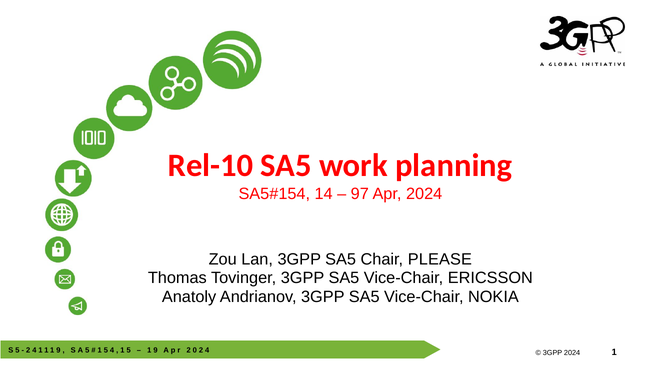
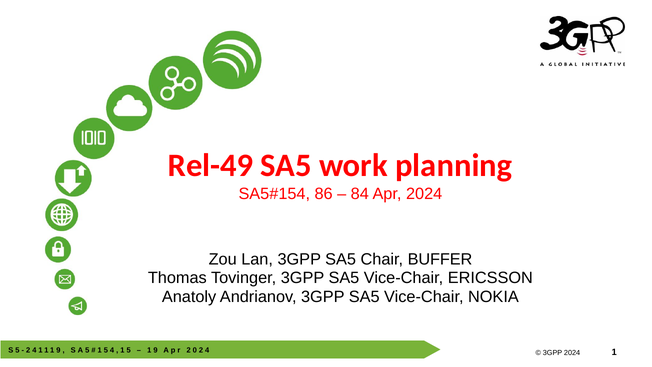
Rel-10: Rel-10 -> Rel-49 (211, 166)
14: 14 -> 86 (324, 194)
97: 97 -> 84 (360, 194)
PLEASE: PLEASE -> BUFFER (440, 259)
